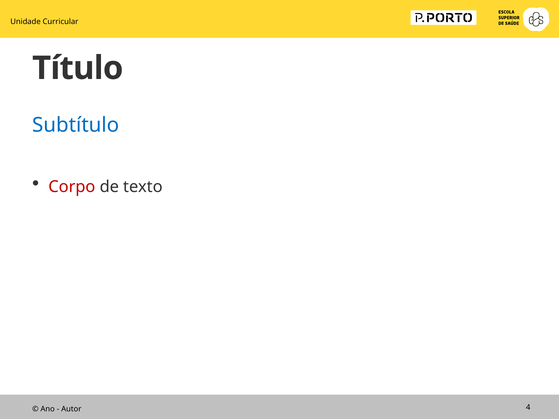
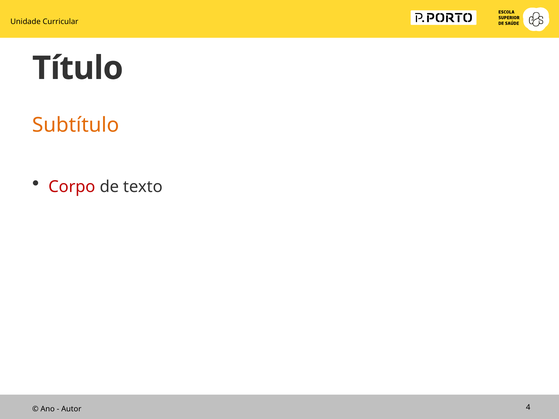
Subtítulo colour: blue -> orange (76, 125)
